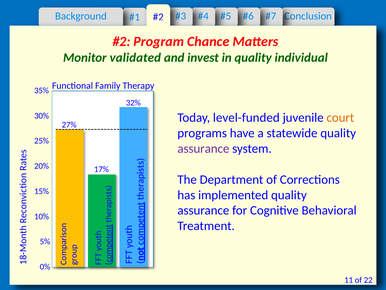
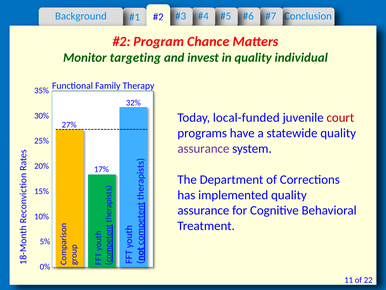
validated: validated -> targeting (135, 57)
level-funded: level-funded -> local-funded (246, 117)
court colour: orange -> red (340, 117)
